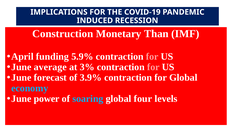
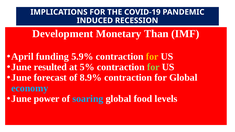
Construction: Construction -> Development (63, 34)
for colour: pink -> yellow (152, 57)
average: average -> resulted (50, 67)
3%: 3% -> 5% (87, 67)
for colour: pink -> light green (153, 67)
3.9%: 3.9% -> 8.9% (91, 78)
four: four -> food (143, 99)
